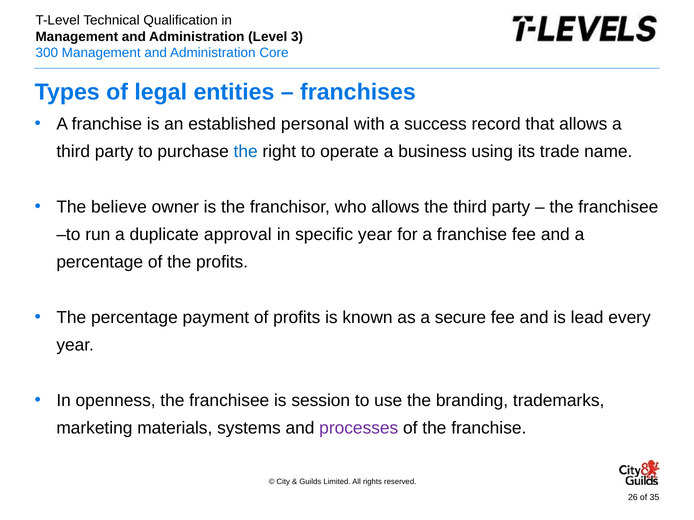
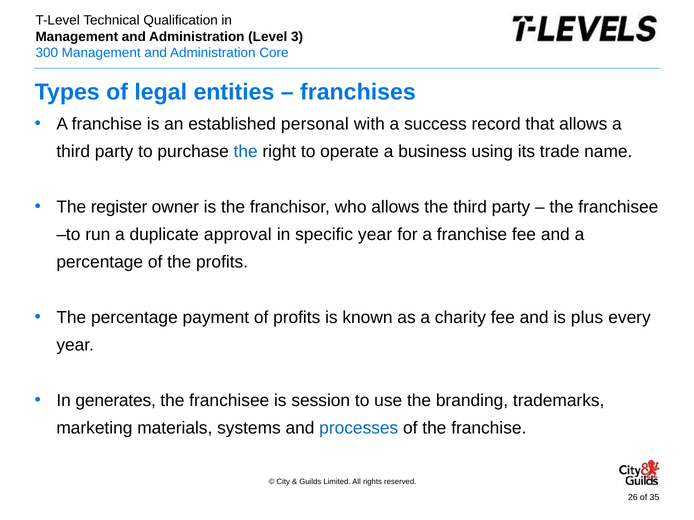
believe: believe -> register (119, 207)
secure: secure -> charity (460, 318)
lead: lead -> plus (587, 318)
openness: openness -> generates (116, 401)
processes colour: purple -> blue (359, 428)
